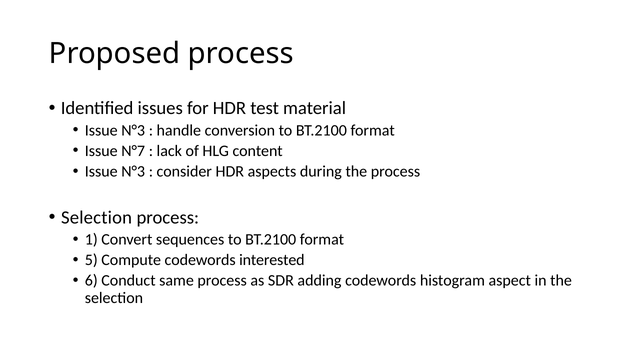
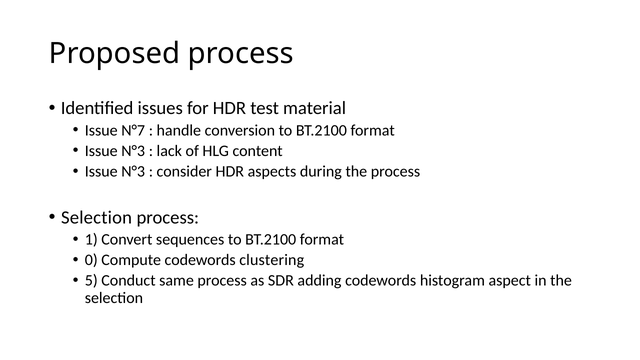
N°3: N°3 -> N°7 (133, 130)
N°7: N°7 -> N°3 (133, 151)
5: 5 -> 0 (91, 260)
interested: interested -> clustering (272, 260)
6: 6 -> 5 (91, 281)
